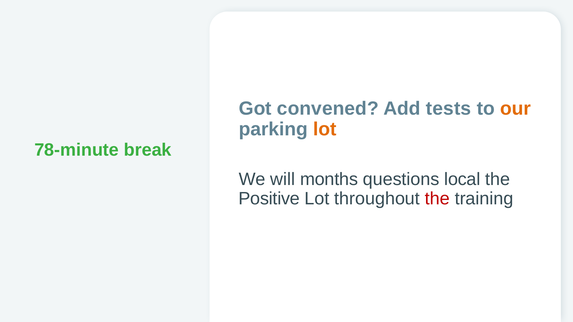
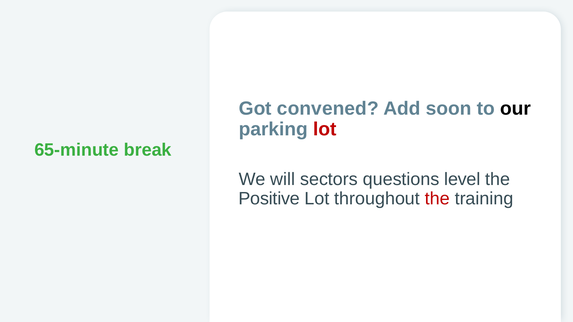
tests: tests -> soon (449, 109)
our colour: orange -> black (516, 109)
lot colour: orange -> red (325, 129)
78-minute: 78-minute -> 65-minute (77, 150)
months: months -> sectors (329, 179)
local: local -> level (462, 179)
